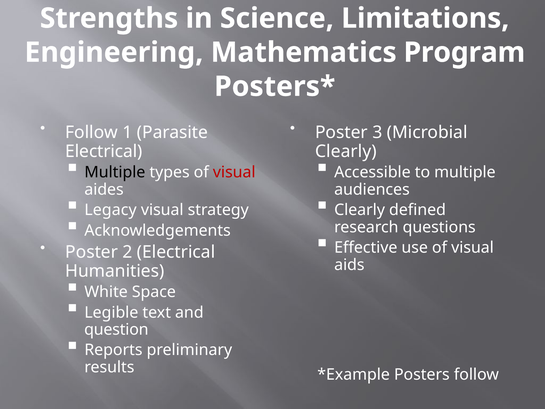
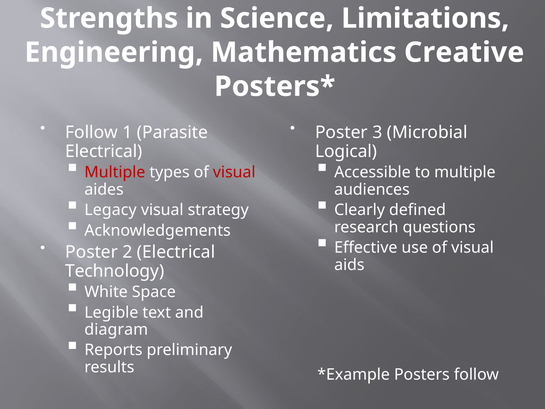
Program: Program -> Creative (464, 52)
Clearly: Clearly -> Logical (346, 151)
Multiple colour: black -> red (115, 172)
Humanities: Humanities -> Technology (115, 271)
question: question -> diagram (116, 329)
